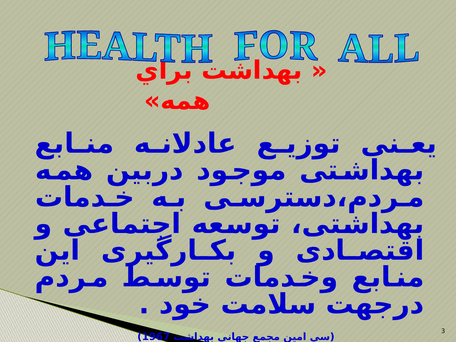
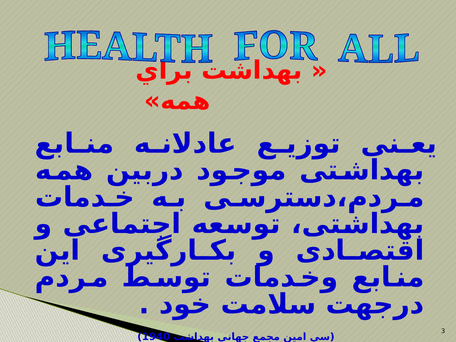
1967: 1967 -> 1940 (156, 337)
